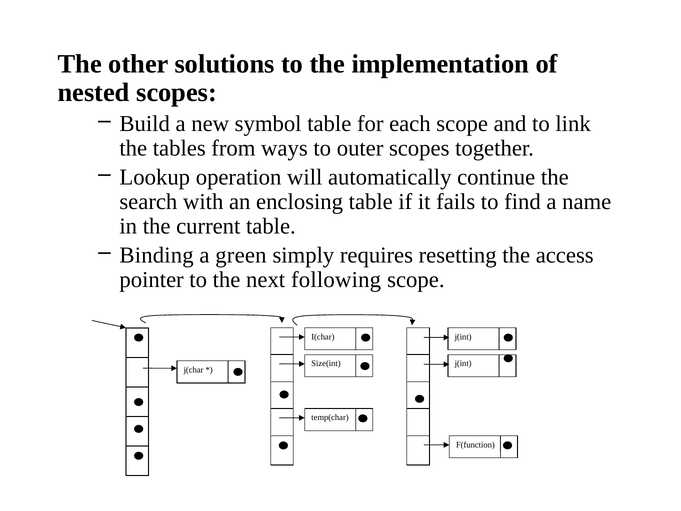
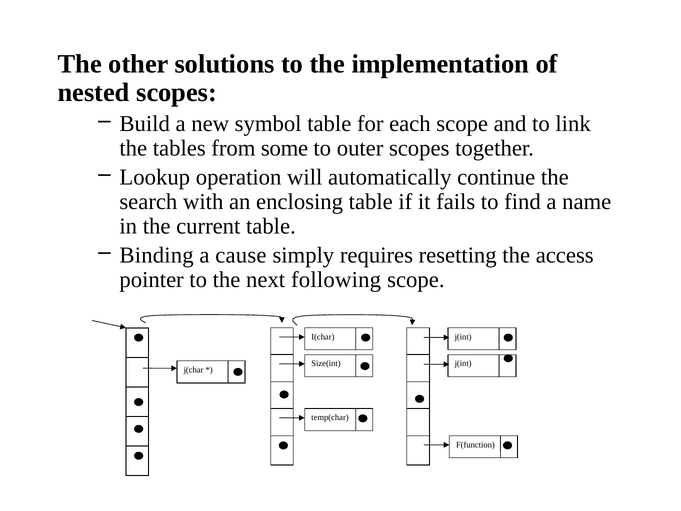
ways: ways -> some (285, 148)
green: green -> cause (241, 255)
